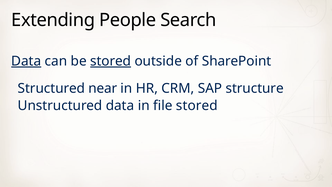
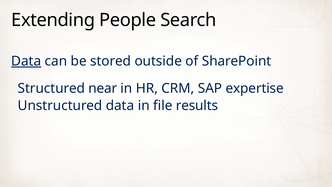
stored underline: present -> none (111, 61)
structure: structure -> expertise (255, 88)
file stored: stored -> results (197, 106)
